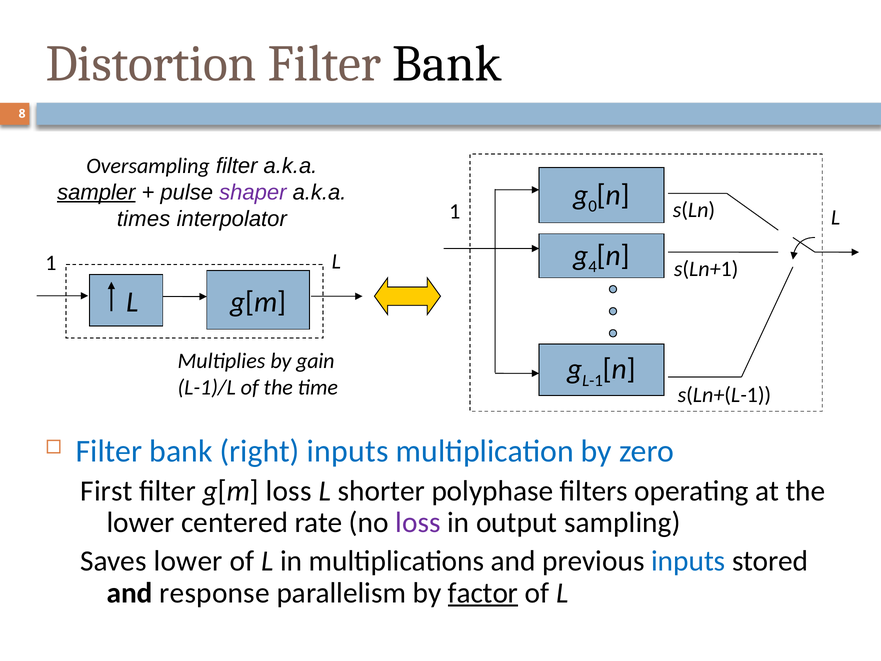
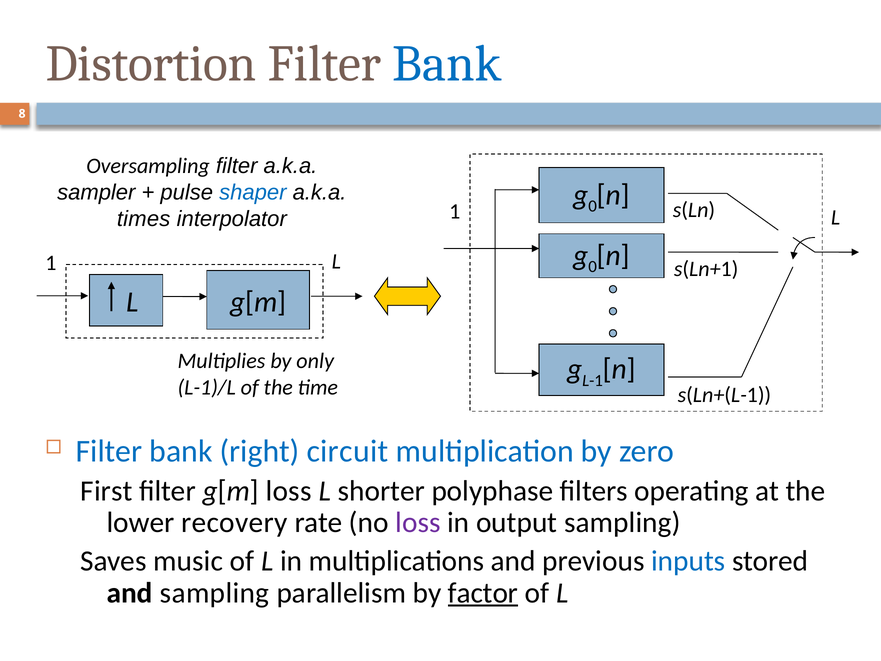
Bank colour: black -> blue (447, 64)
sampler underline: present -> none (96, 192)
shaper colour: purple -> blue (253, 192)
4: 4 -> 0 (593, 267)
gain: gain -> only (315, 361)
right inputs: inputs -> circuit (348, 451)
centered: centered -> recovery (234, 523)
Saves lower: lower -> music (188, 561)
and response: response -> sampling (214, 593)
